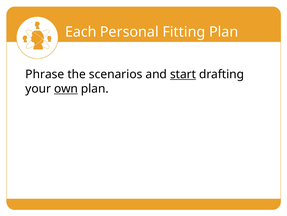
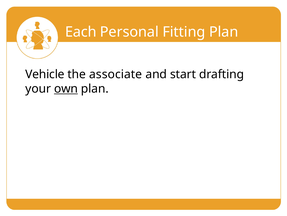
Phrase: Phrase -> Vehicle (45, 74)
scenarios: scenarios -> associate (116, 74)
start underline: present -> none (183, 74)
